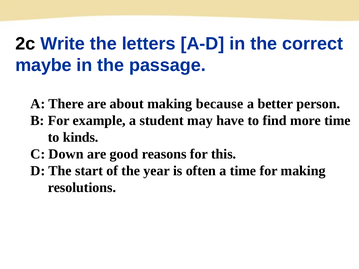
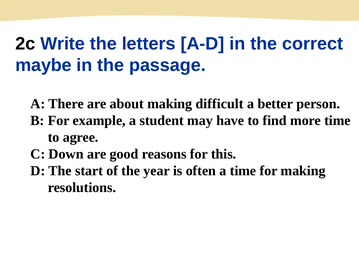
because: because -> difficult (220, 104)
kinds: kinds -> agree (81, 137)
